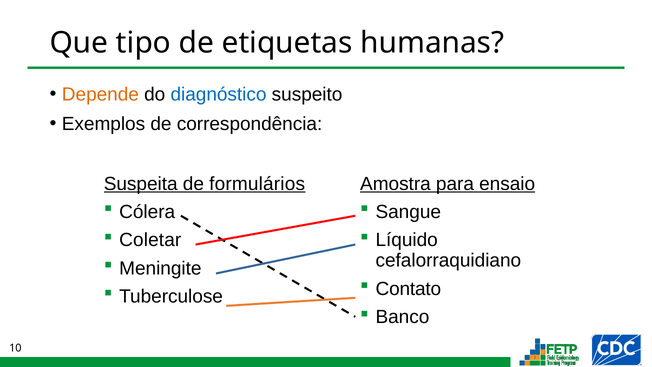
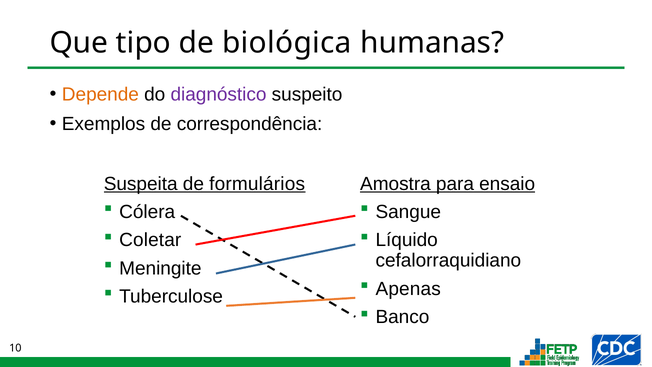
etiquetas: etiquetas -> biológica (287, 43)
diagnóstico colour: blue -> purple (219, 94)
Contato: Contato -> Apenas (408, 289)
